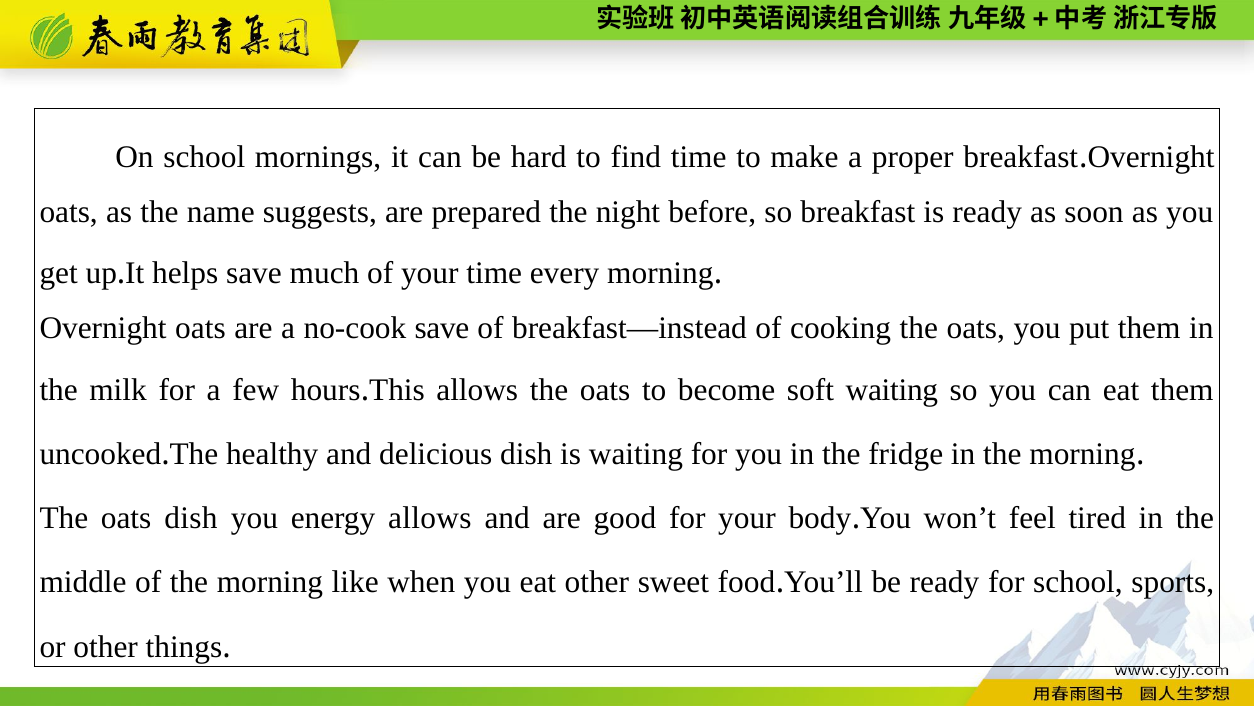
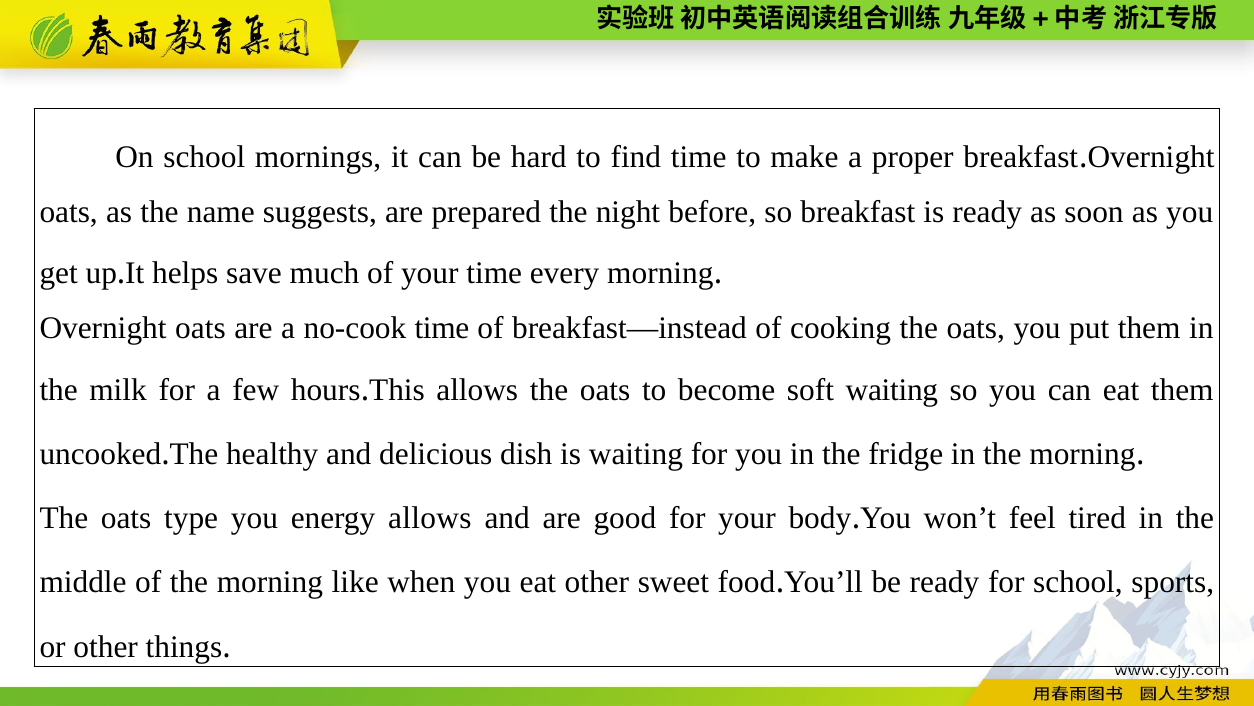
no-cook save: save -> time (442, 328)
oats dish: dish -> type (191, 518)
